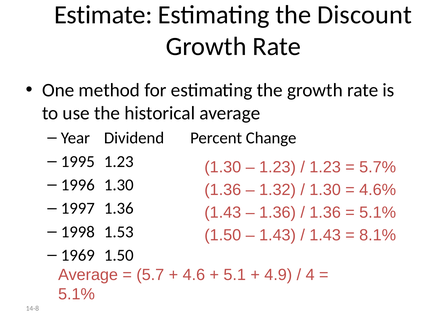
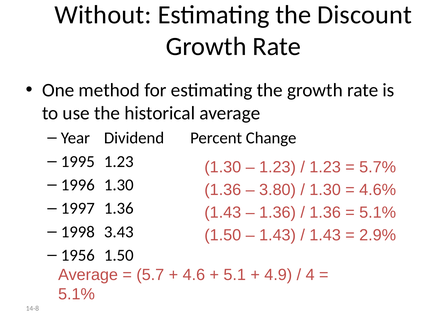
Estimate: Estimate -> Without (103, 15)
1.32: 1.32 -> 3.80 (278, 190)
1.53: 1.53 -> 3.43 (119, 232)
8.1%: 8.1% -> 2.9% (378, 235)
1969: 1969 -> 1956 (78, 256)
